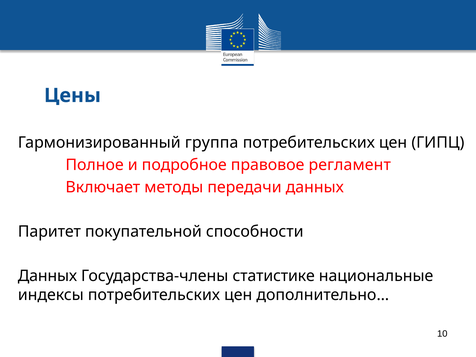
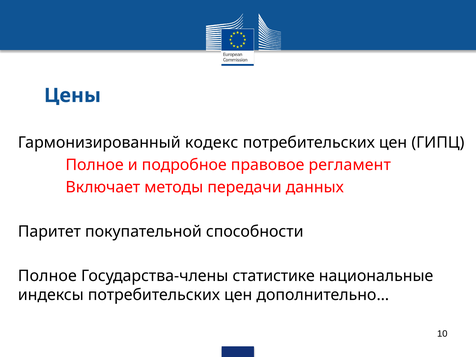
группа: группа -> кодекс (212, 143)
Данных: Данных -> Полное (47, 276)
